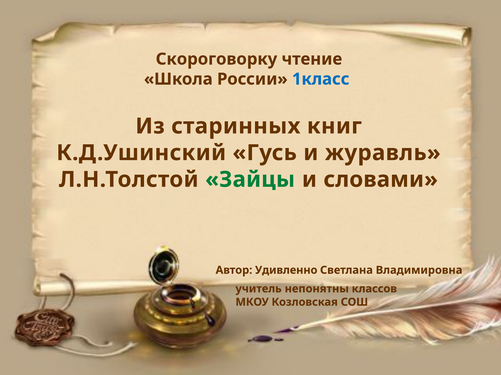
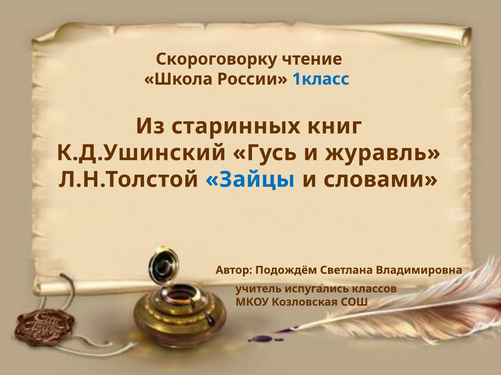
Зайцы colour: green -> blue (250, 180)
Удивленно: Удивленно -> Подождём (286, 271)
непонятны: непонятны -> испугались (317, 289)
